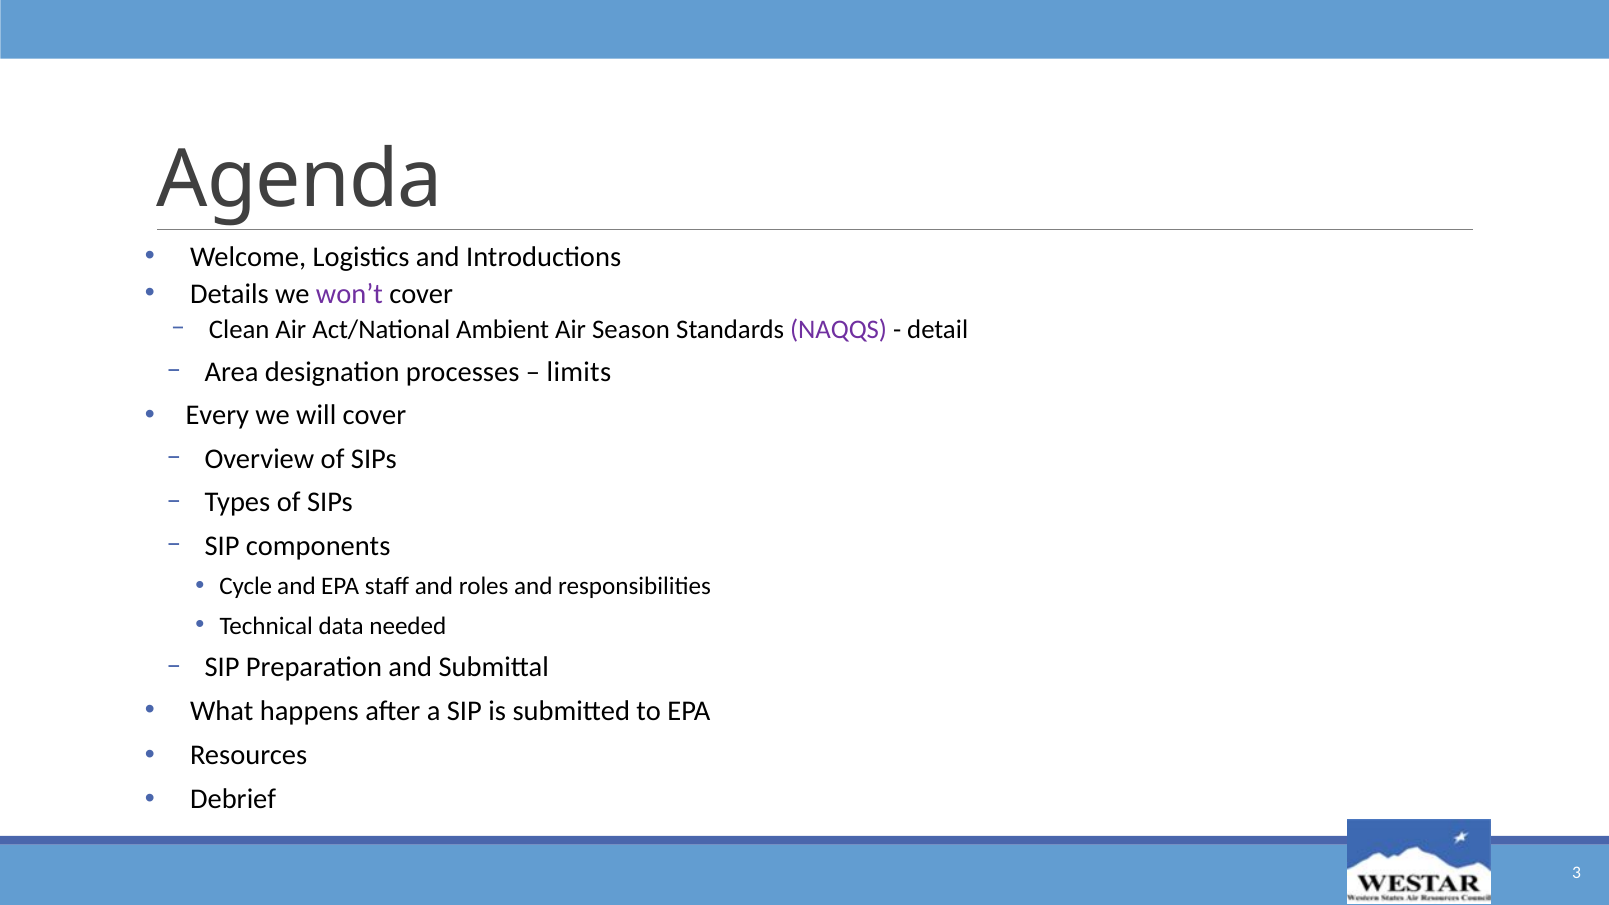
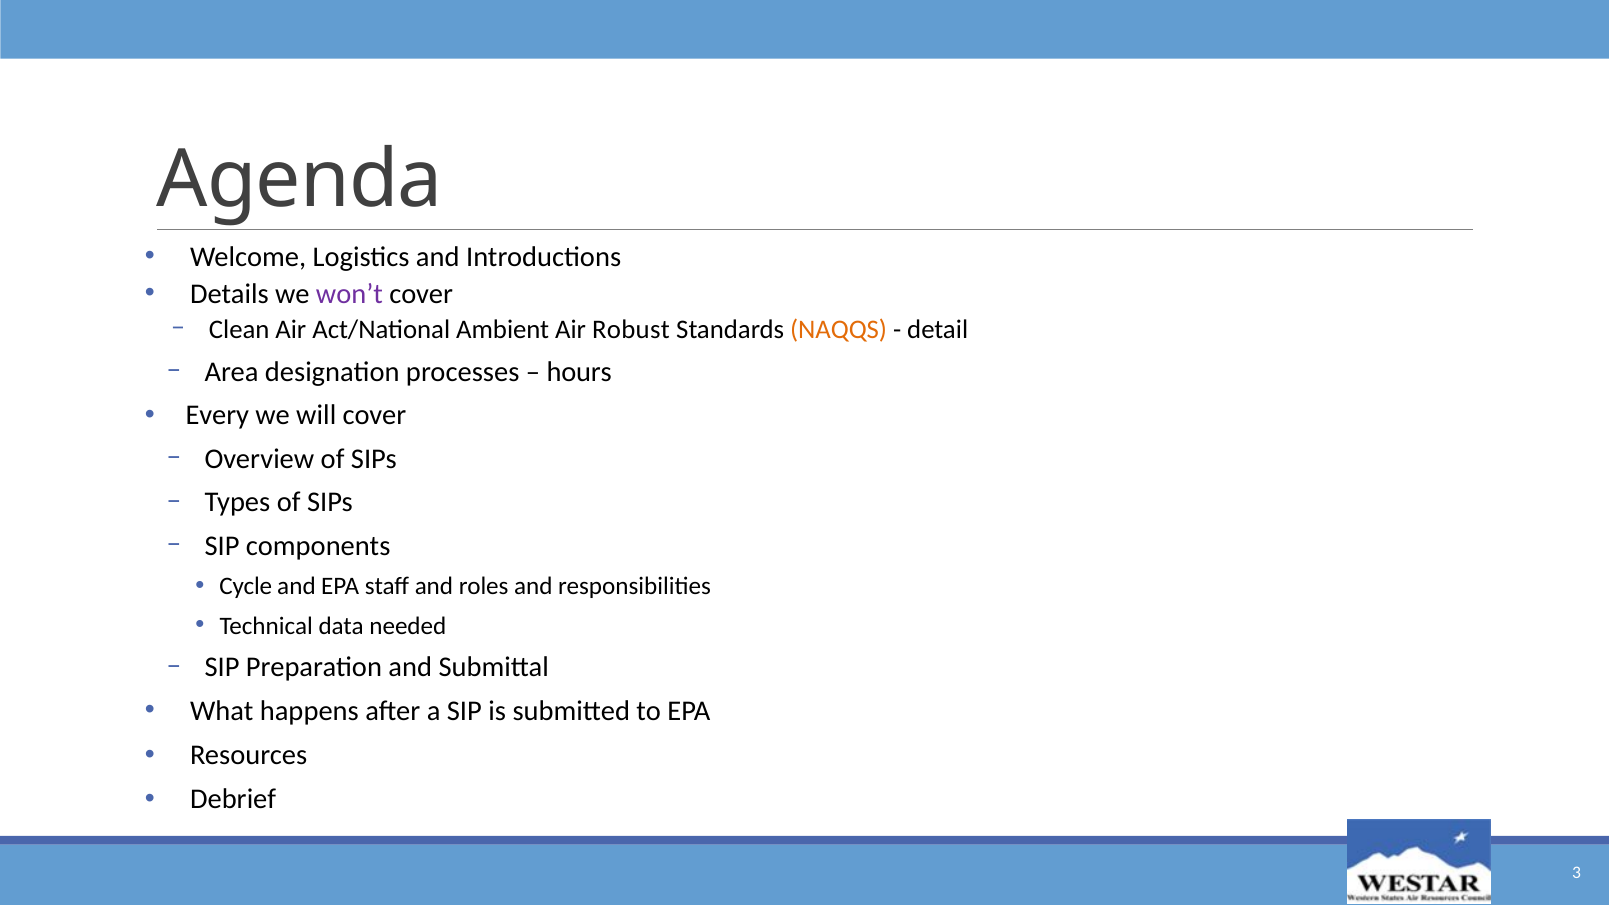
Season: Season -> Robust (631, 330)
NAQQS colour: purple -> orange (839, 330)
limits: limits -> hours (579, 372)
